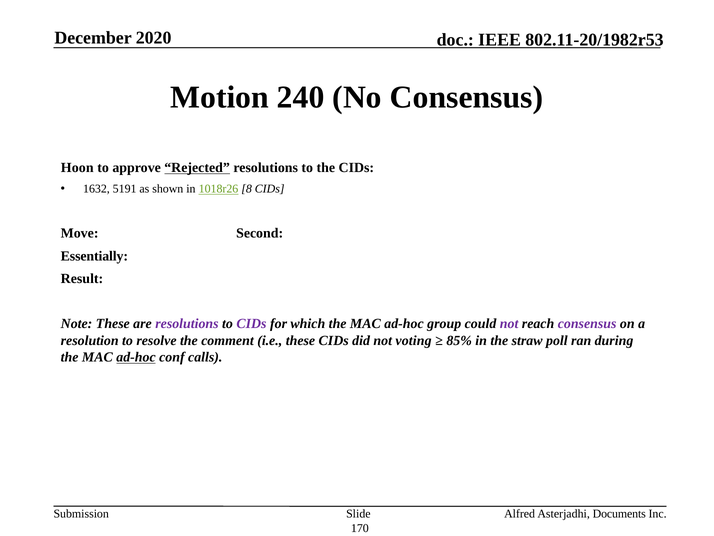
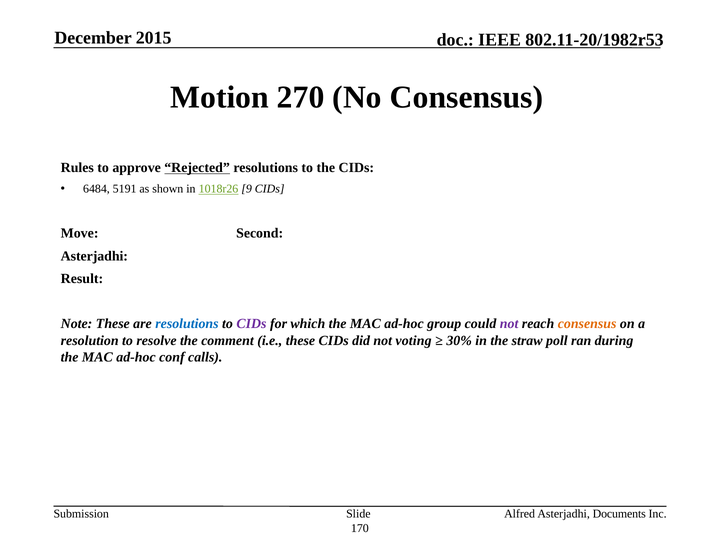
2020: 2020 -> 2015 (154, 38)
240: 240 -> 270 (301, 97)
Hoon: Hoon -> Rules (77, 168)
1632: 1632 -> 6484 (96, 189)
8: 8 -> 9 (247, 189)
Essentially: Essentially -> Asterjadhi (94, 256)
resolutions colour: purple -> blue (187, 324)
consensus colour: purple -> orange (587, 324)
85%: 85% -> 30% (459, 340)
ad-hoc underline: present -> none (136, 357)
